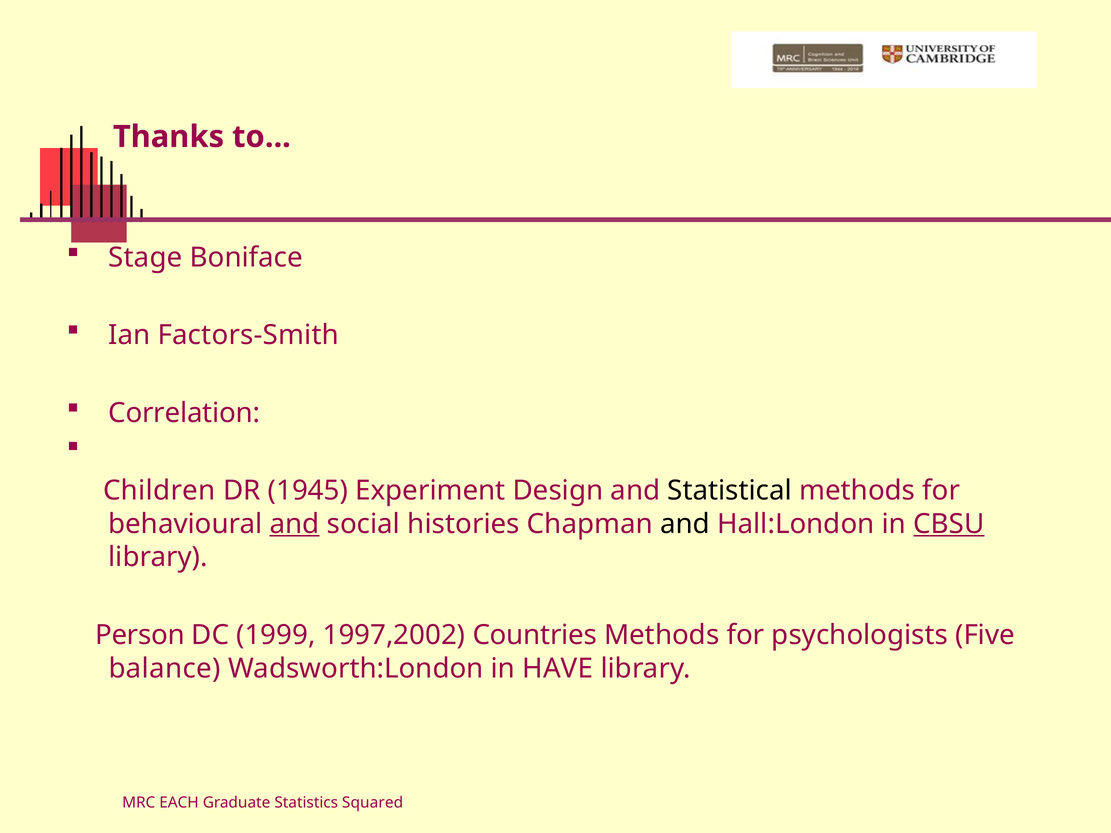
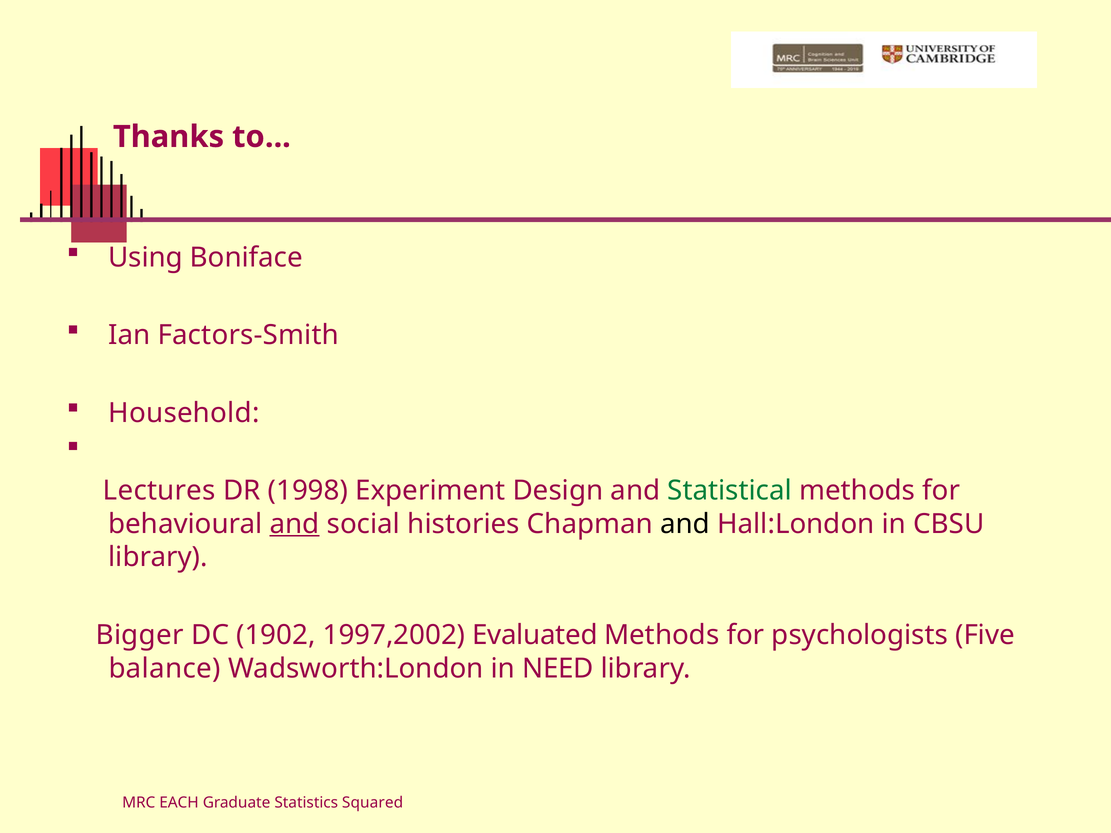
Stage: Stage -> Using (145, 257)
Correlation: Correlation -> Household (184, 413)
Children: Children -> Lectures (159, 491)
1945: 1945 -> 1998 (308, 491)
Statistical colour: black -> green (730, 491)
CBSU underline: present -> none (949, 524)
Person: Person -> Bigger (140, 635)
1999: 1999 -> 1902 (276, 635)
Countries: Countries -> Evaluated (535, 635)
HAVE: HAVE -> NEED (558, 669)
